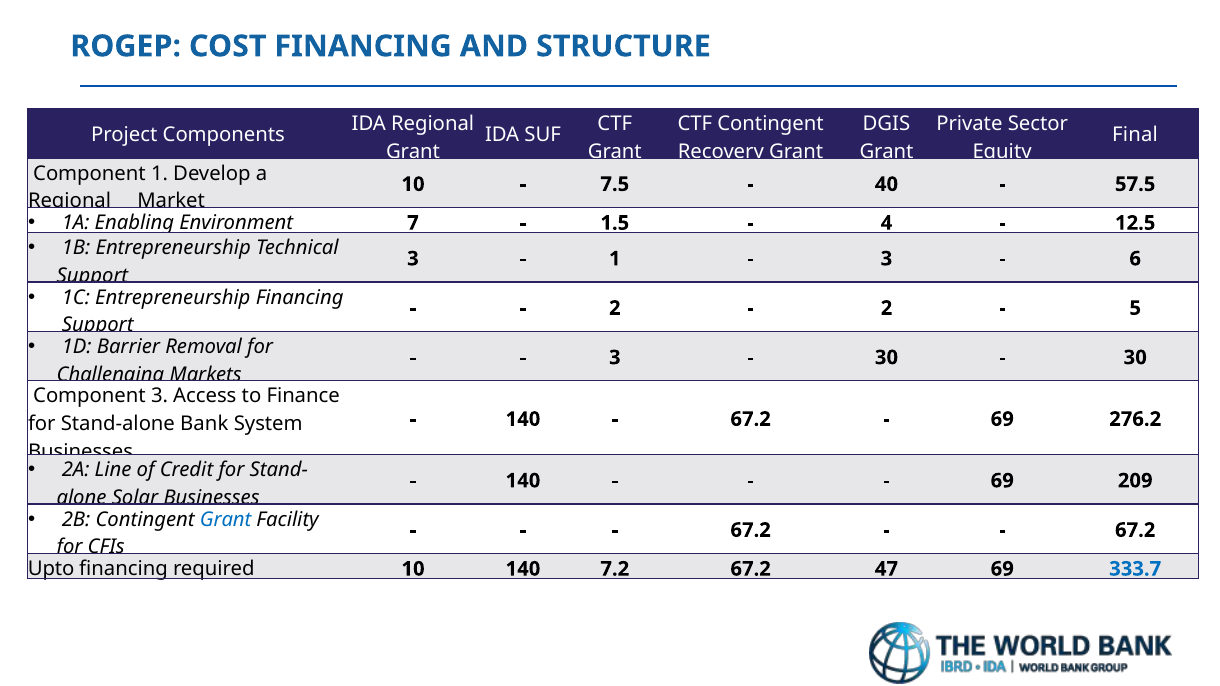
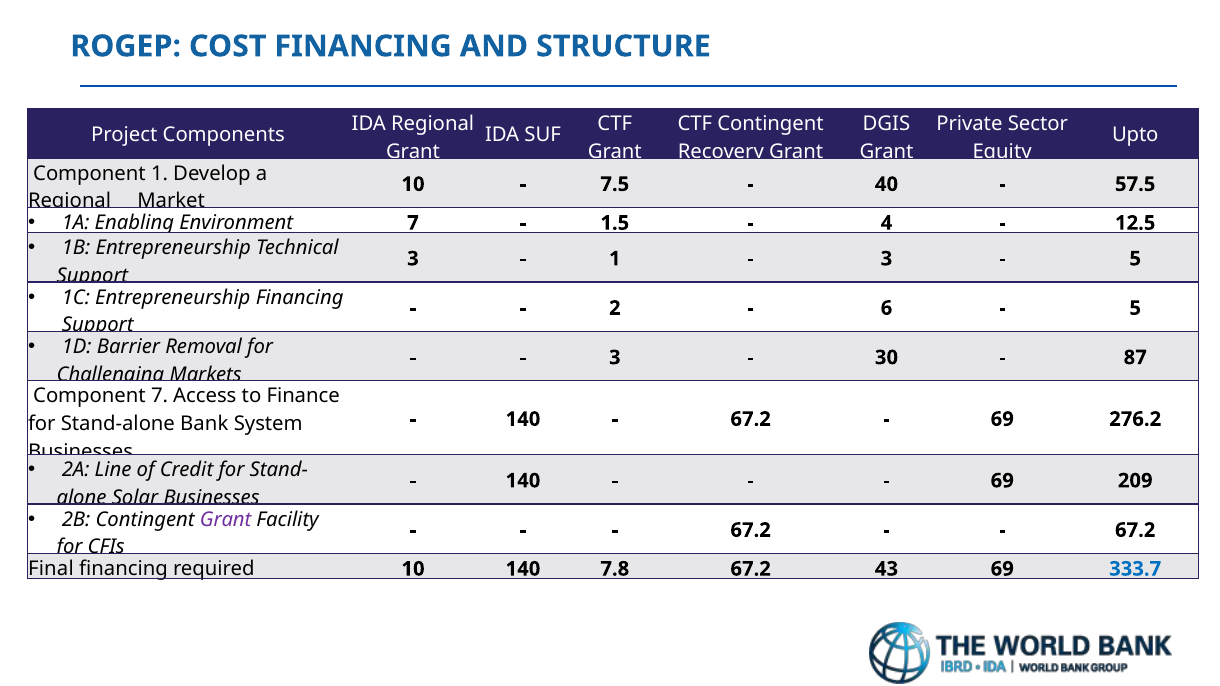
Final: Final -> Upto (1135, 135)
6: 6 -> 5 (1135, 259)
2: 2 -> 6 (887, 308)
30: 30 -> 87 (1135, 358)
Component 3: 3 -> 7 (160, 396)
Grant colour: blue -> purple (226, 520)
Upto: Upto -> Final (51, 569)
7.2: 7.2 -> 7.8 (615, 569)
47: 47 -> 43 (887, 569)
